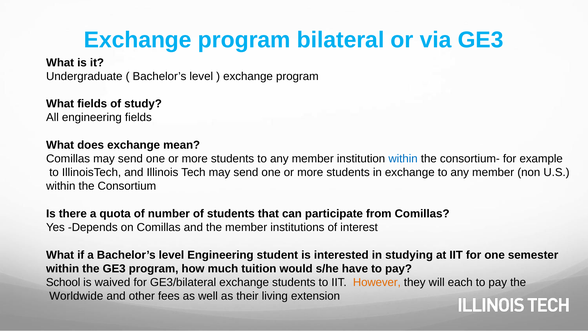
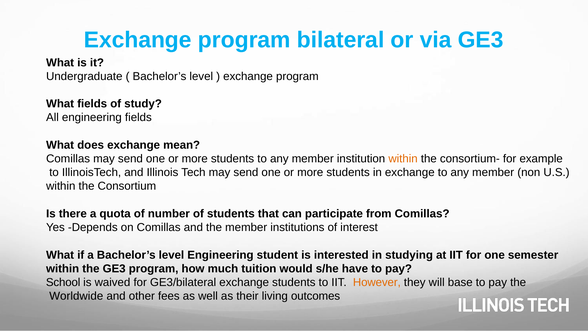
within colour: blue -> orange (403, 159)
each: each -> base (460, 282)
extension: extension -> outcomes (316, 296)
